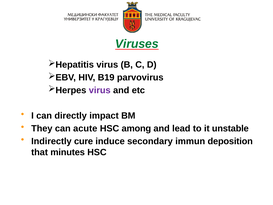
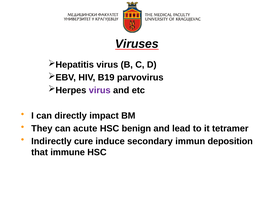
Viruses colour: green -> black (137, 44)
among: among -> benign (136, 128)
unstable: unstable -> tetramer (230, 128)
minutes: minutes -> immune (68, 152)
